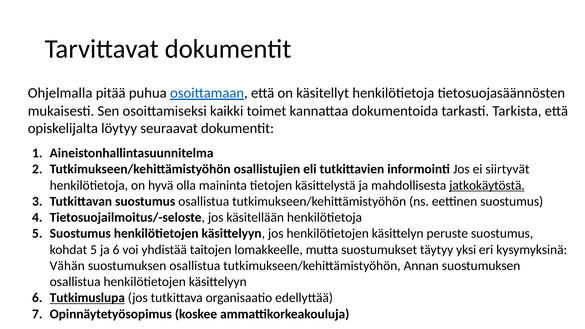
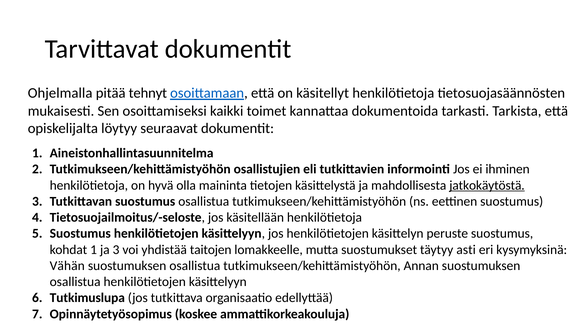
puhua: puhua -> tehnyt (148, 93)
siirtyvät: siirtyvät -> ihminen (508, 169)
kohdat 5: 5 -> 1 (94, 250)
ja 6: 6 -> 3 (116, 250)
yksi: yksi -> asti (466, 250)
Tutkimuslupa underline: present -> none (87, 298)
